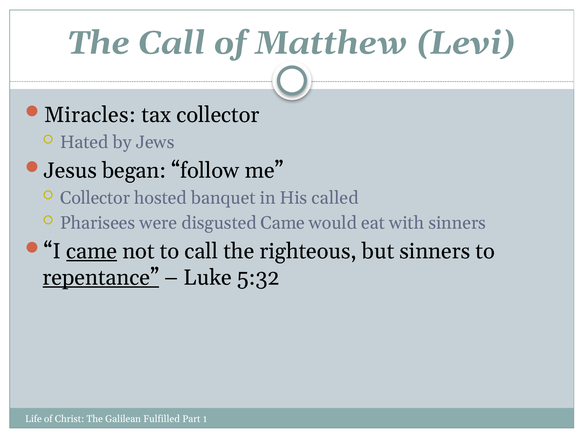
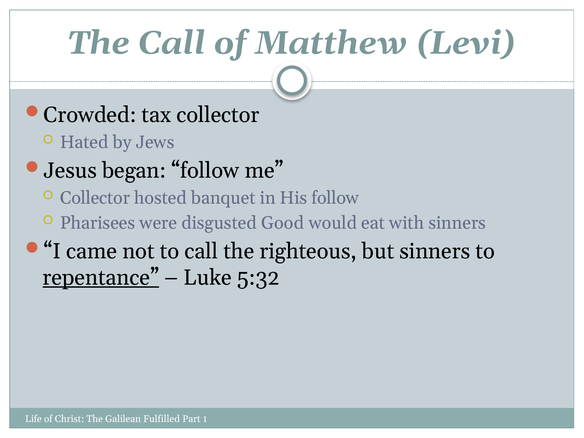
Miracles: Miracles -> Crowded (90, 115)
His called: called -> follow (335, 198)
disgusted Came: Came -> Good (283, 223)
came underline: present -> none (92, 251)
